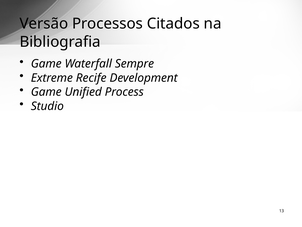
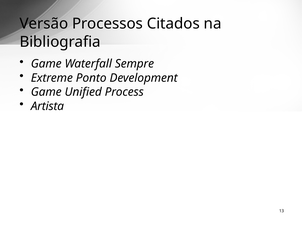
Recife: Recife -> Ponto (91, 78)
Studio: Studio -> Artista (47, 106)
